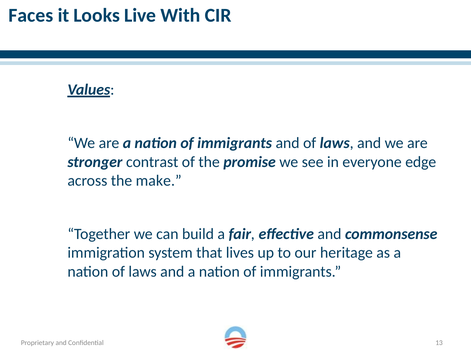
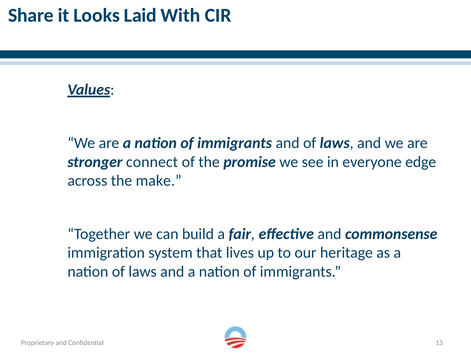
Faces: Faces -> Share (31, 15)
Live: Live -> Laid (140, 15)
contrast: contrast -> connect (152, 162)
